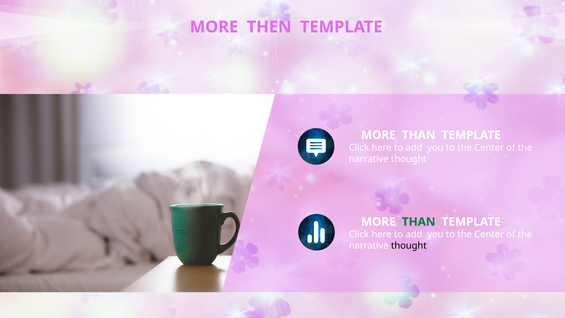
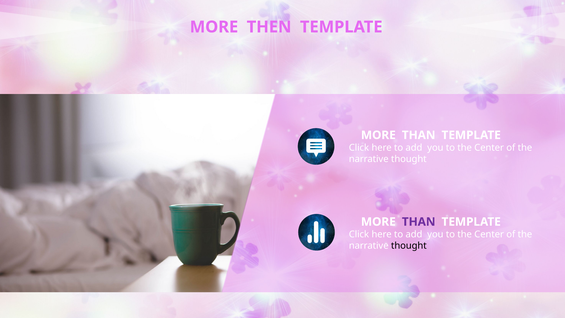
THAN colour: green -> purple (419, 222)
